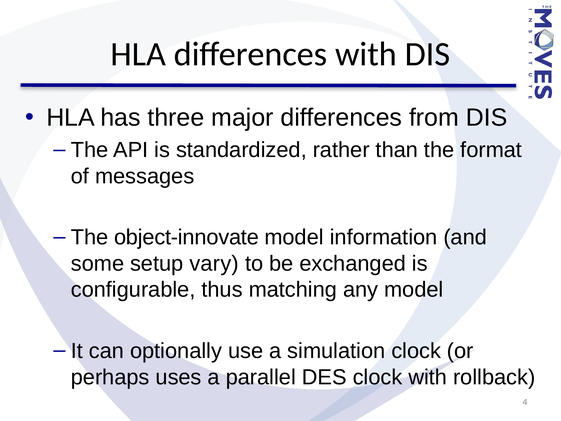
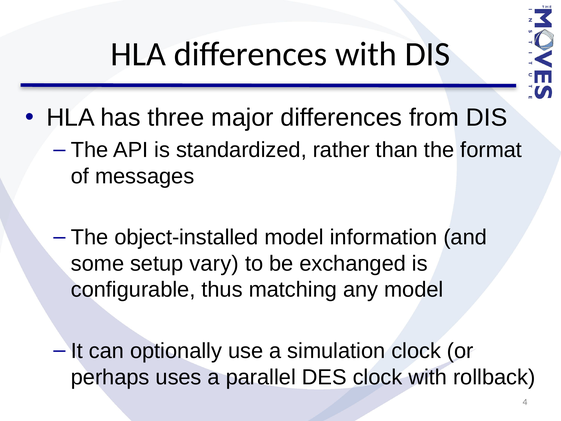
object-innovate: object-innovate -> object-installed (186, 237)
